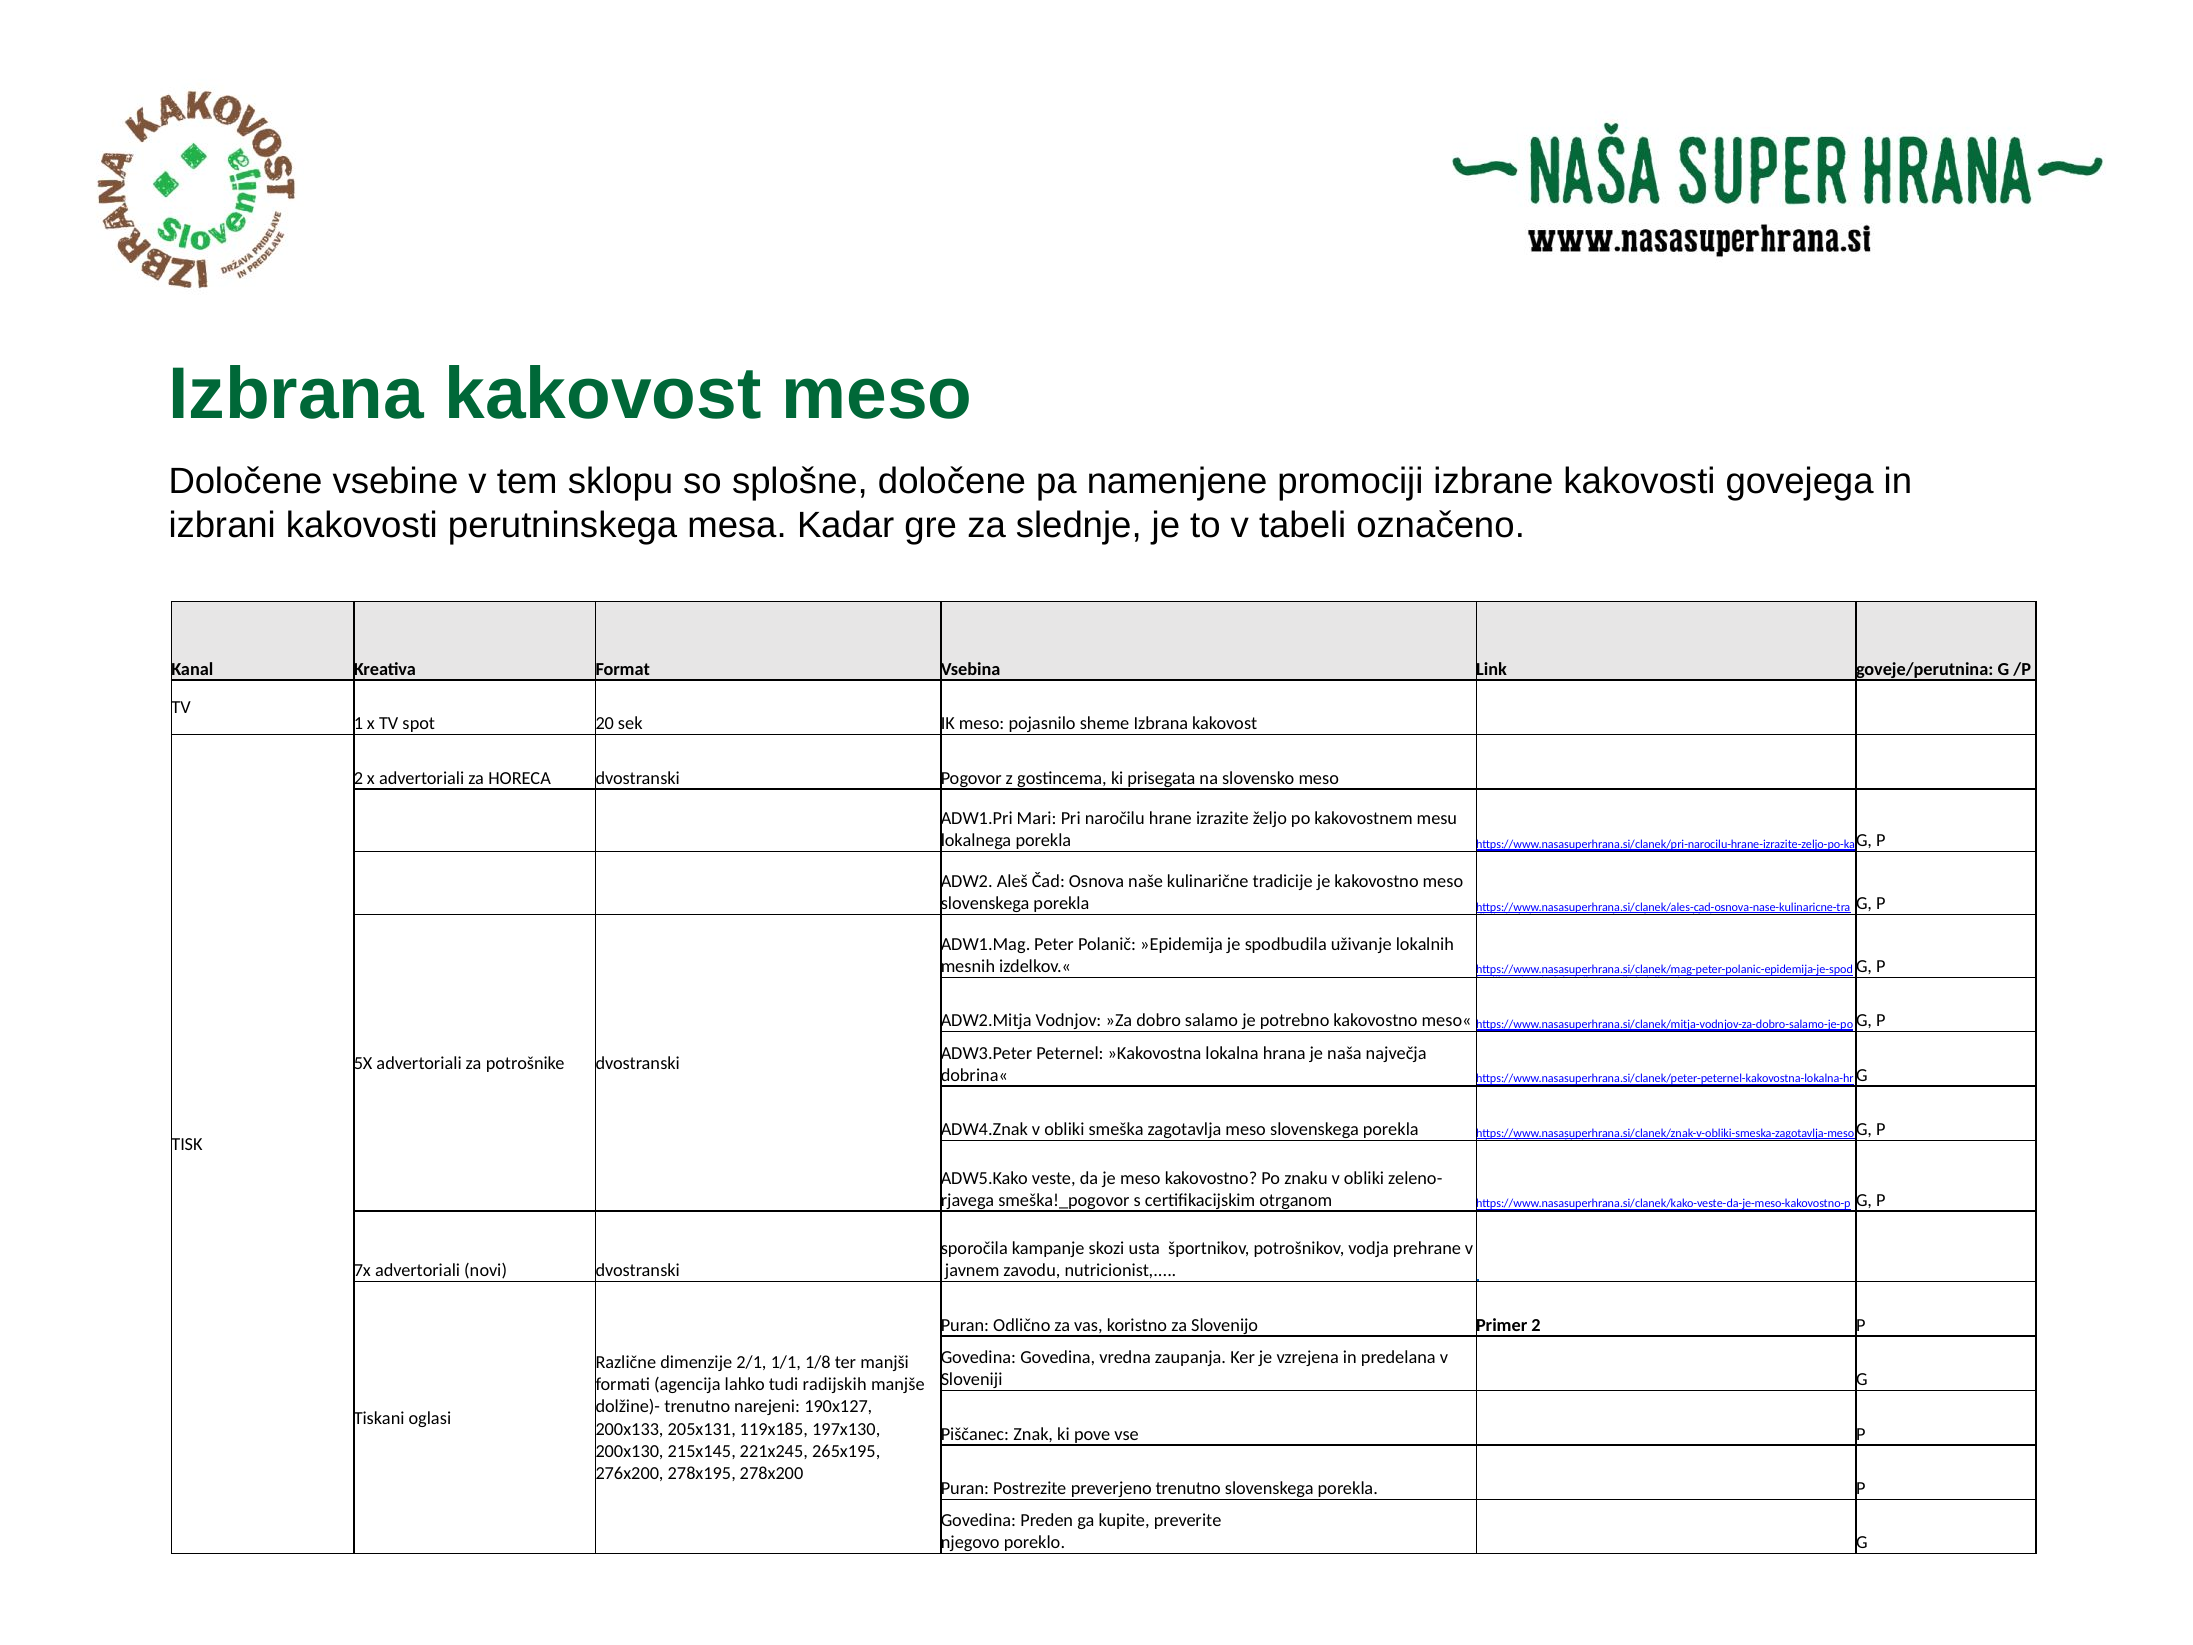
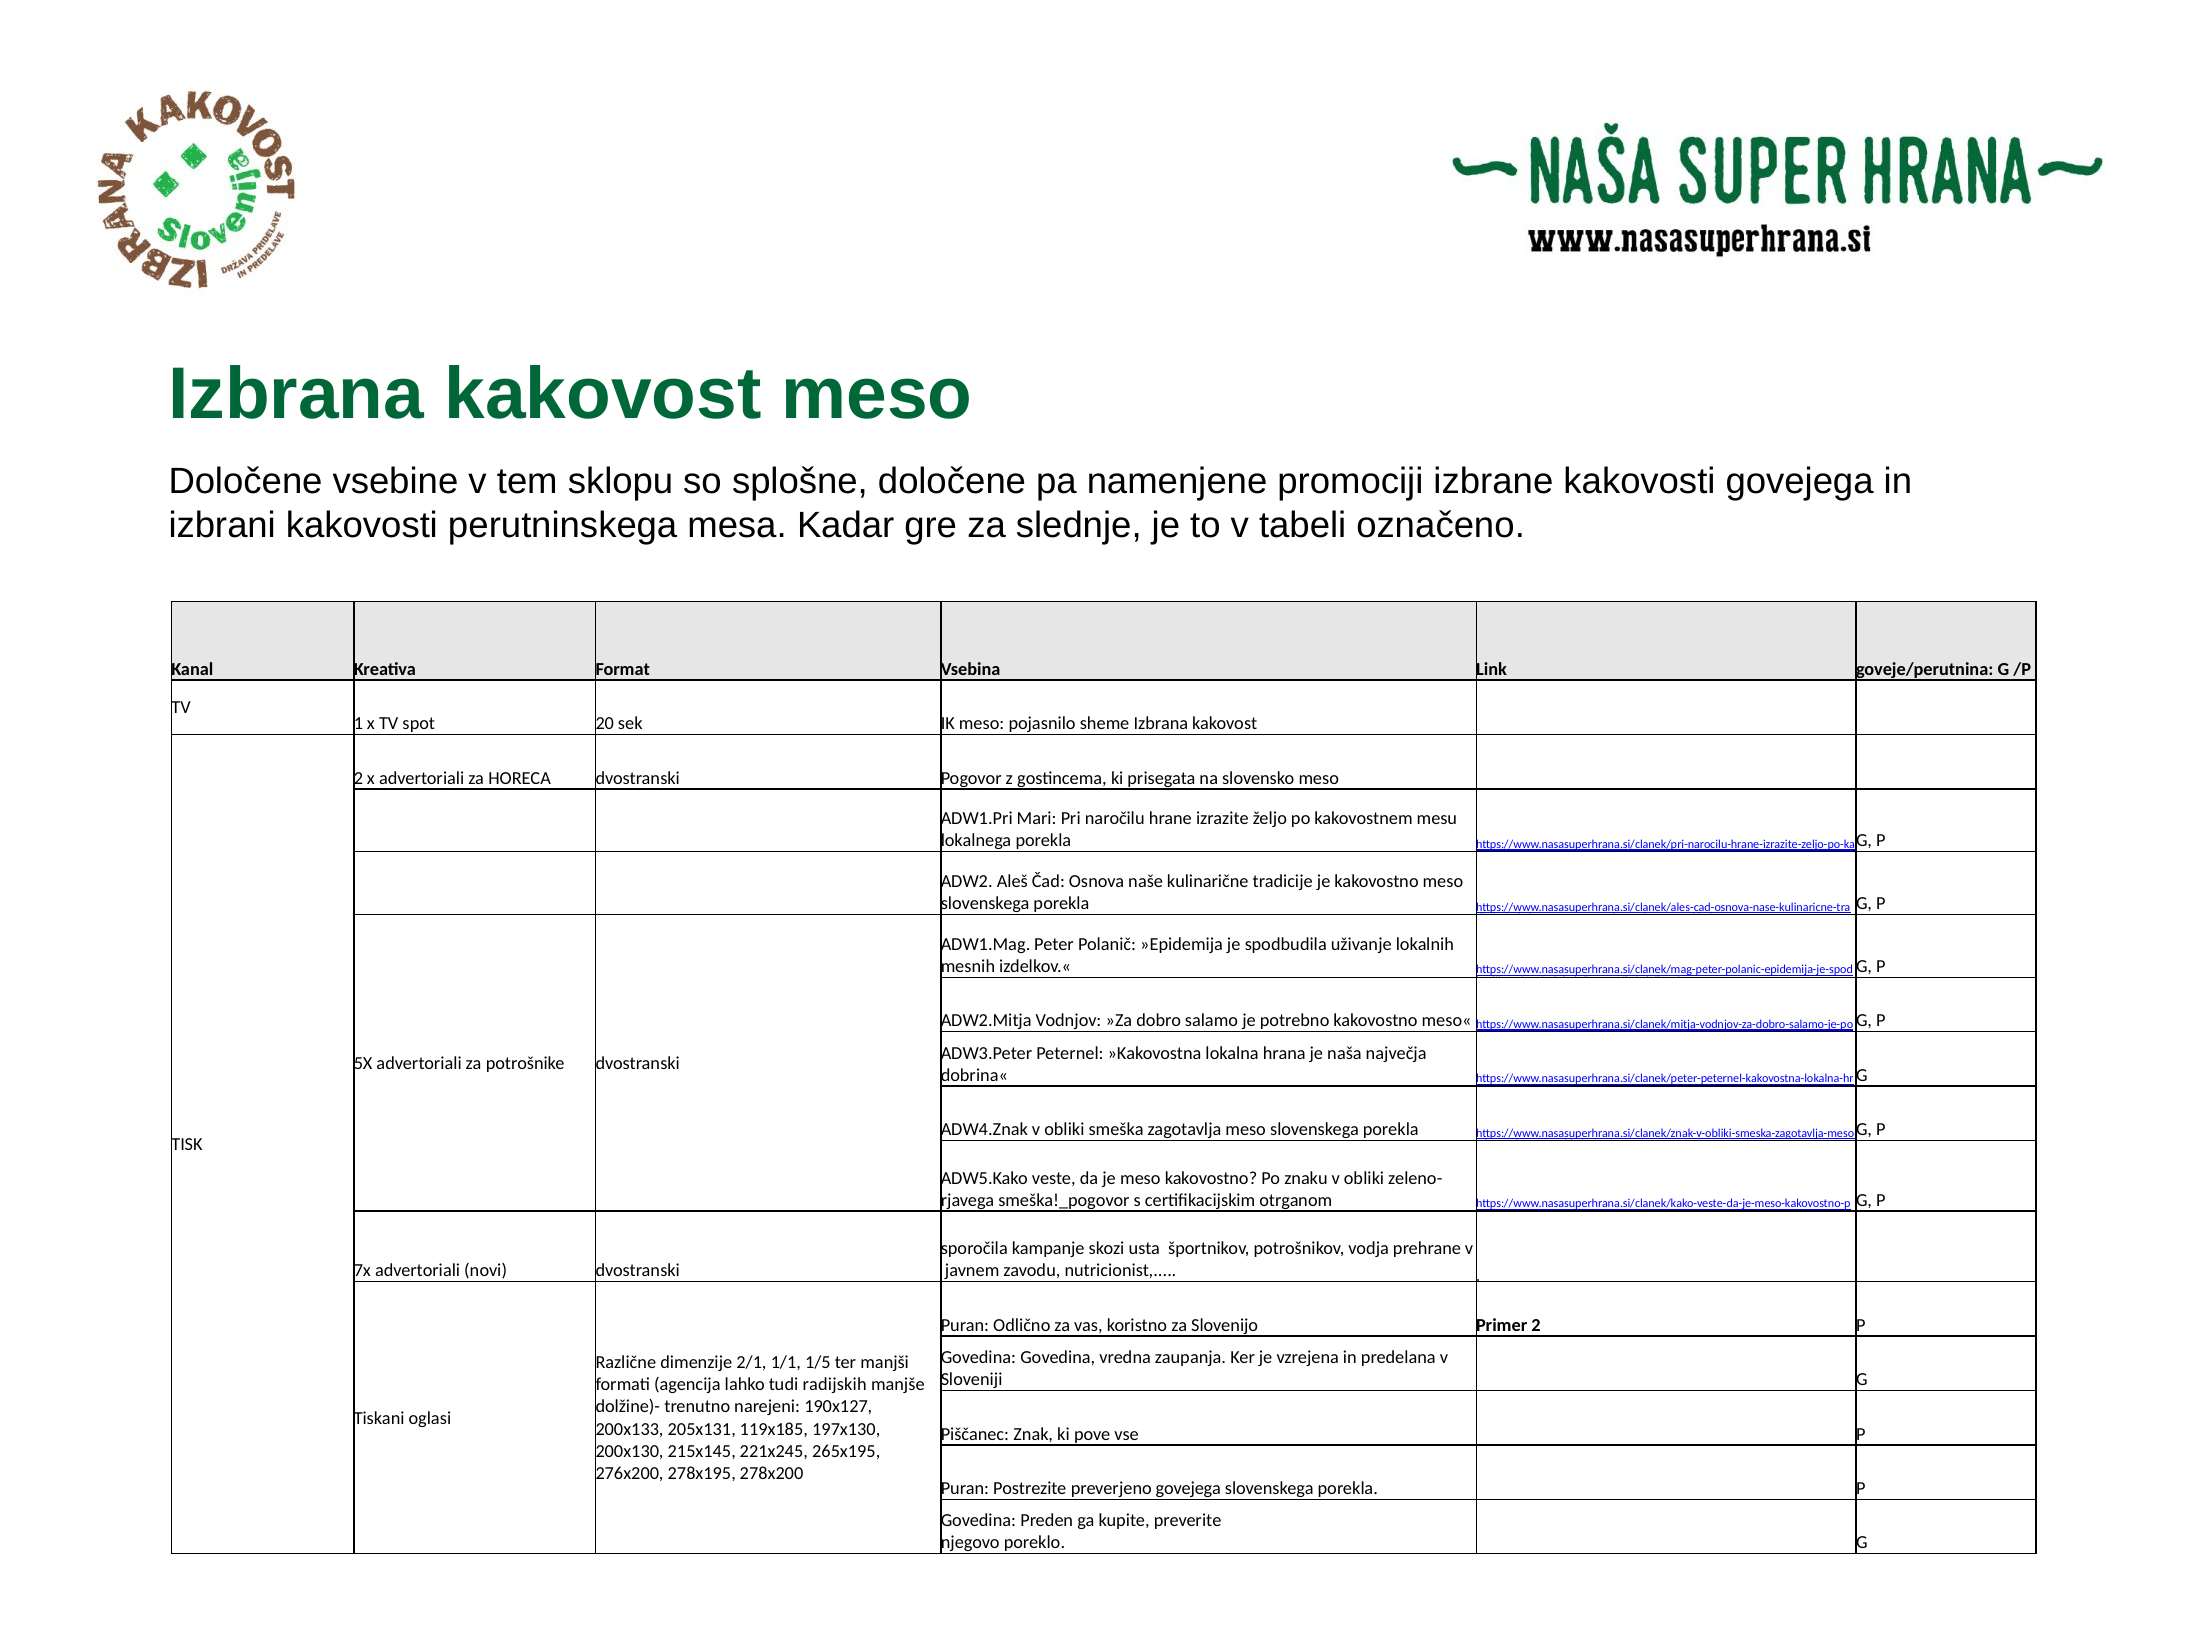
1/8: 1/8 -> 1/5 (818, 1362)
preverjeno trenutno: trenutno -> govejega (1188, 1488)
